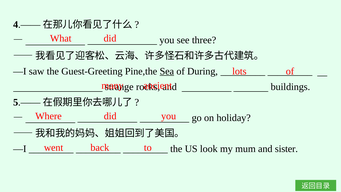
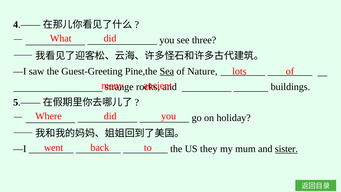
During: During -> Nature (202, 71)
look: look -> they (209, 149)
sister underline: none -> present (286, 149)
